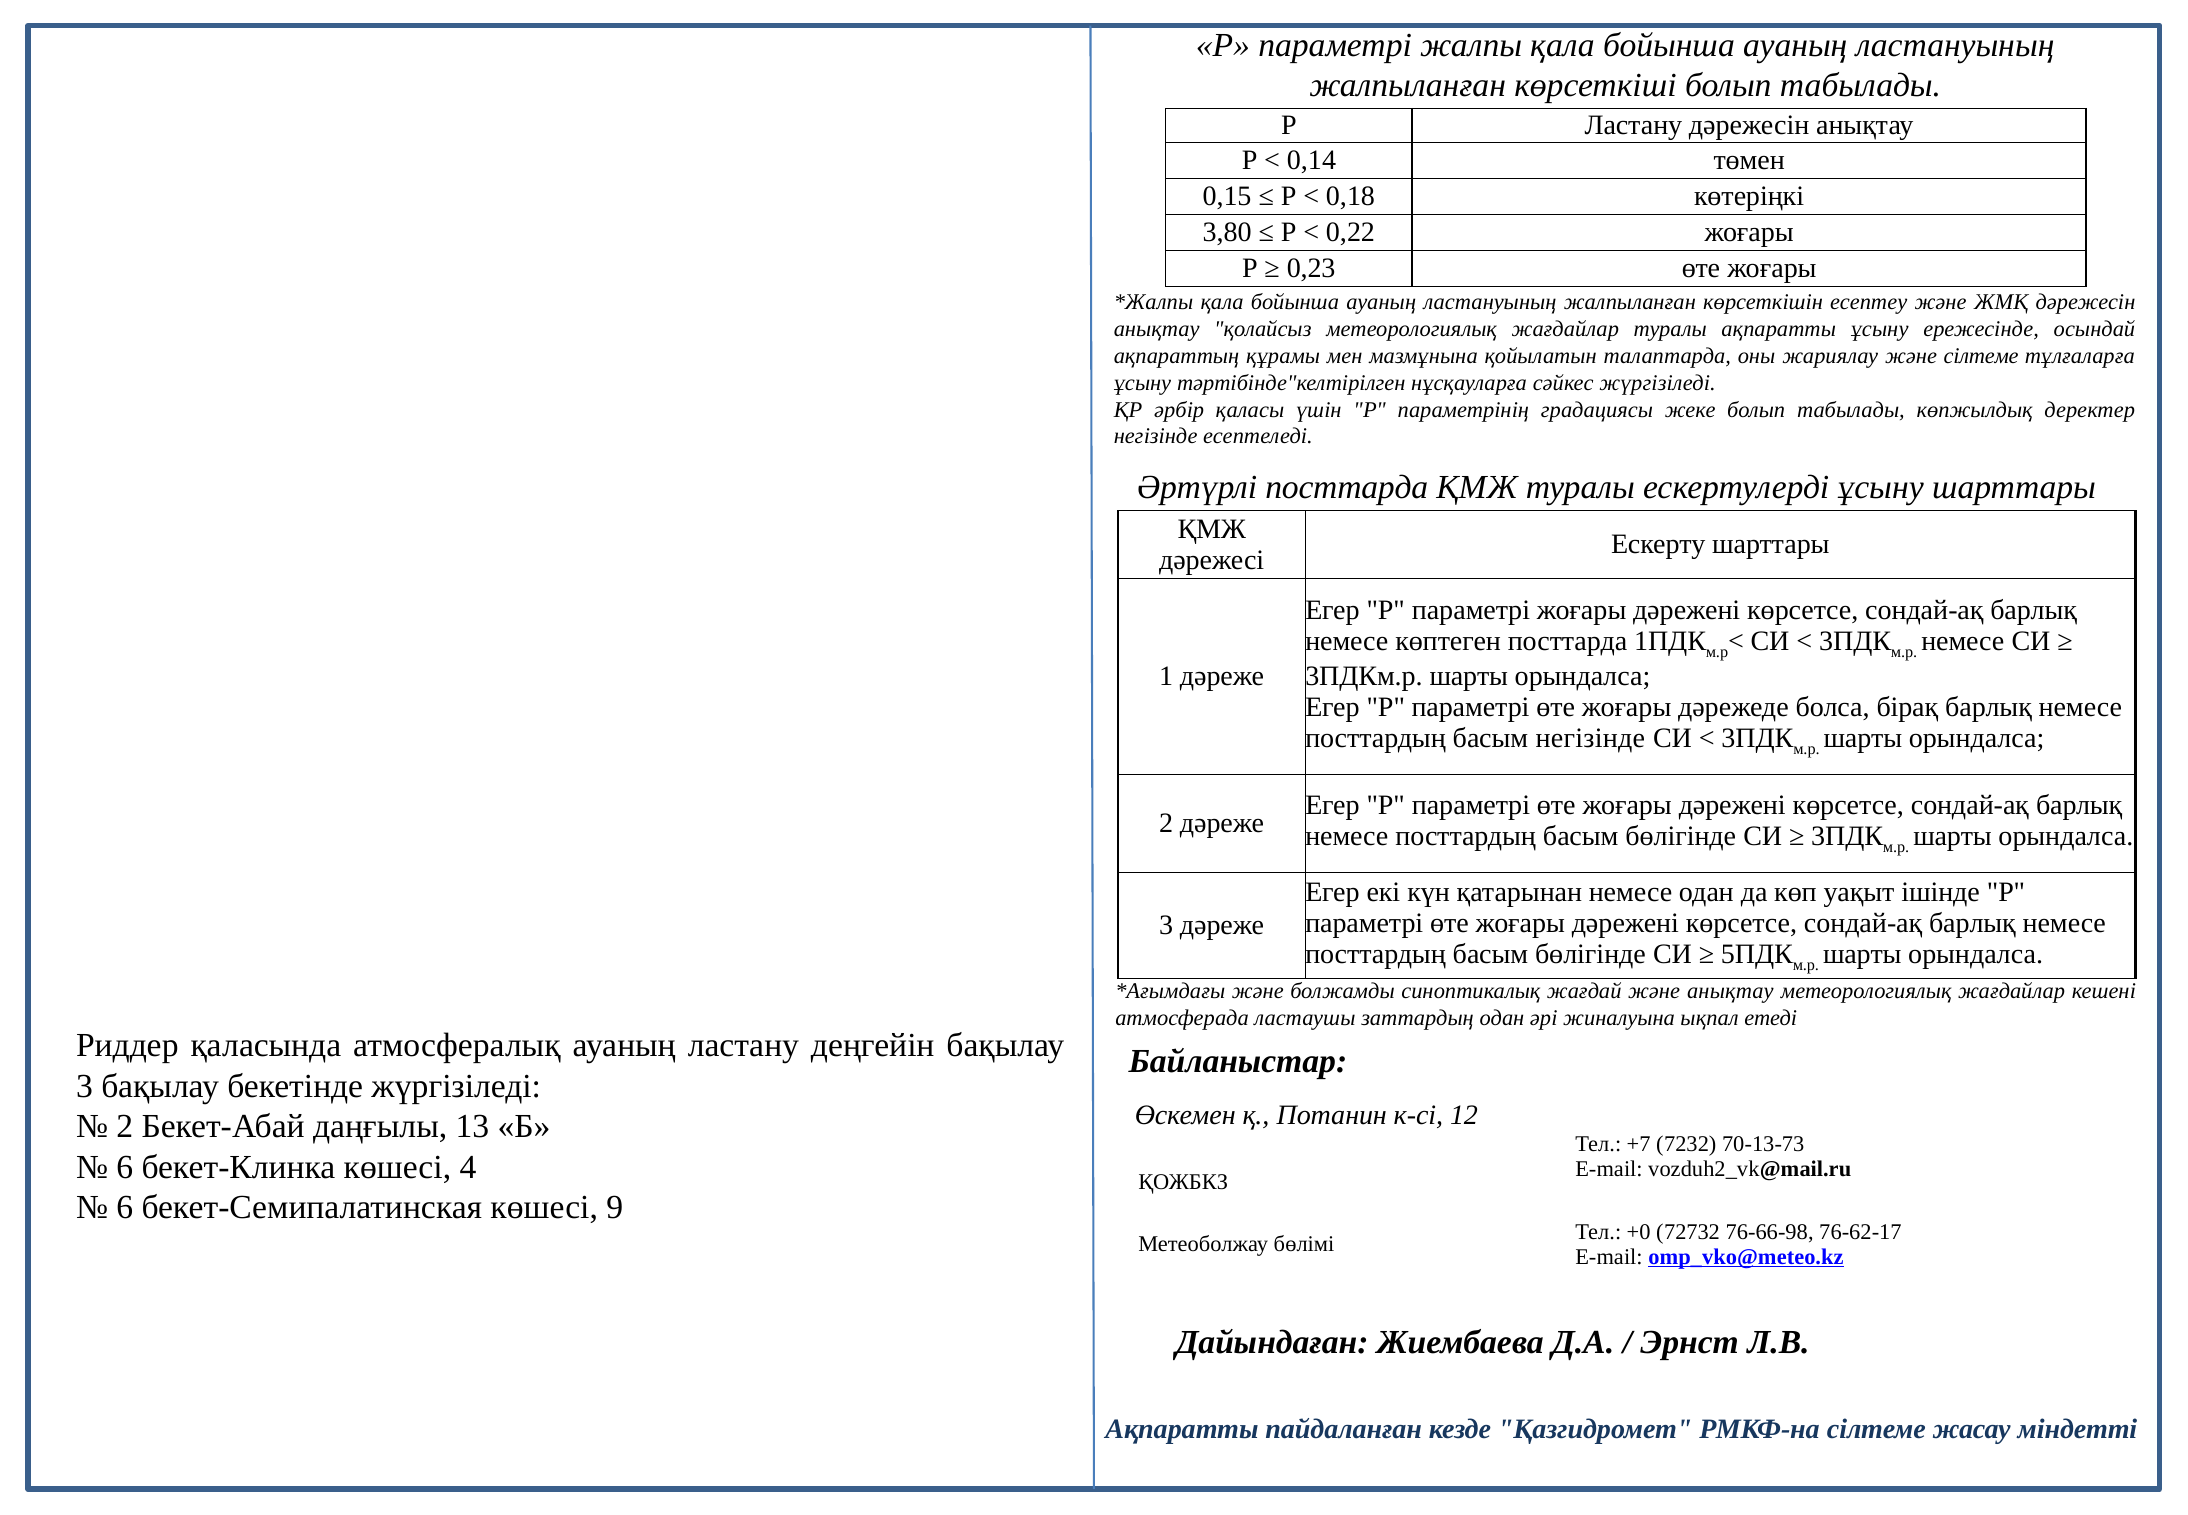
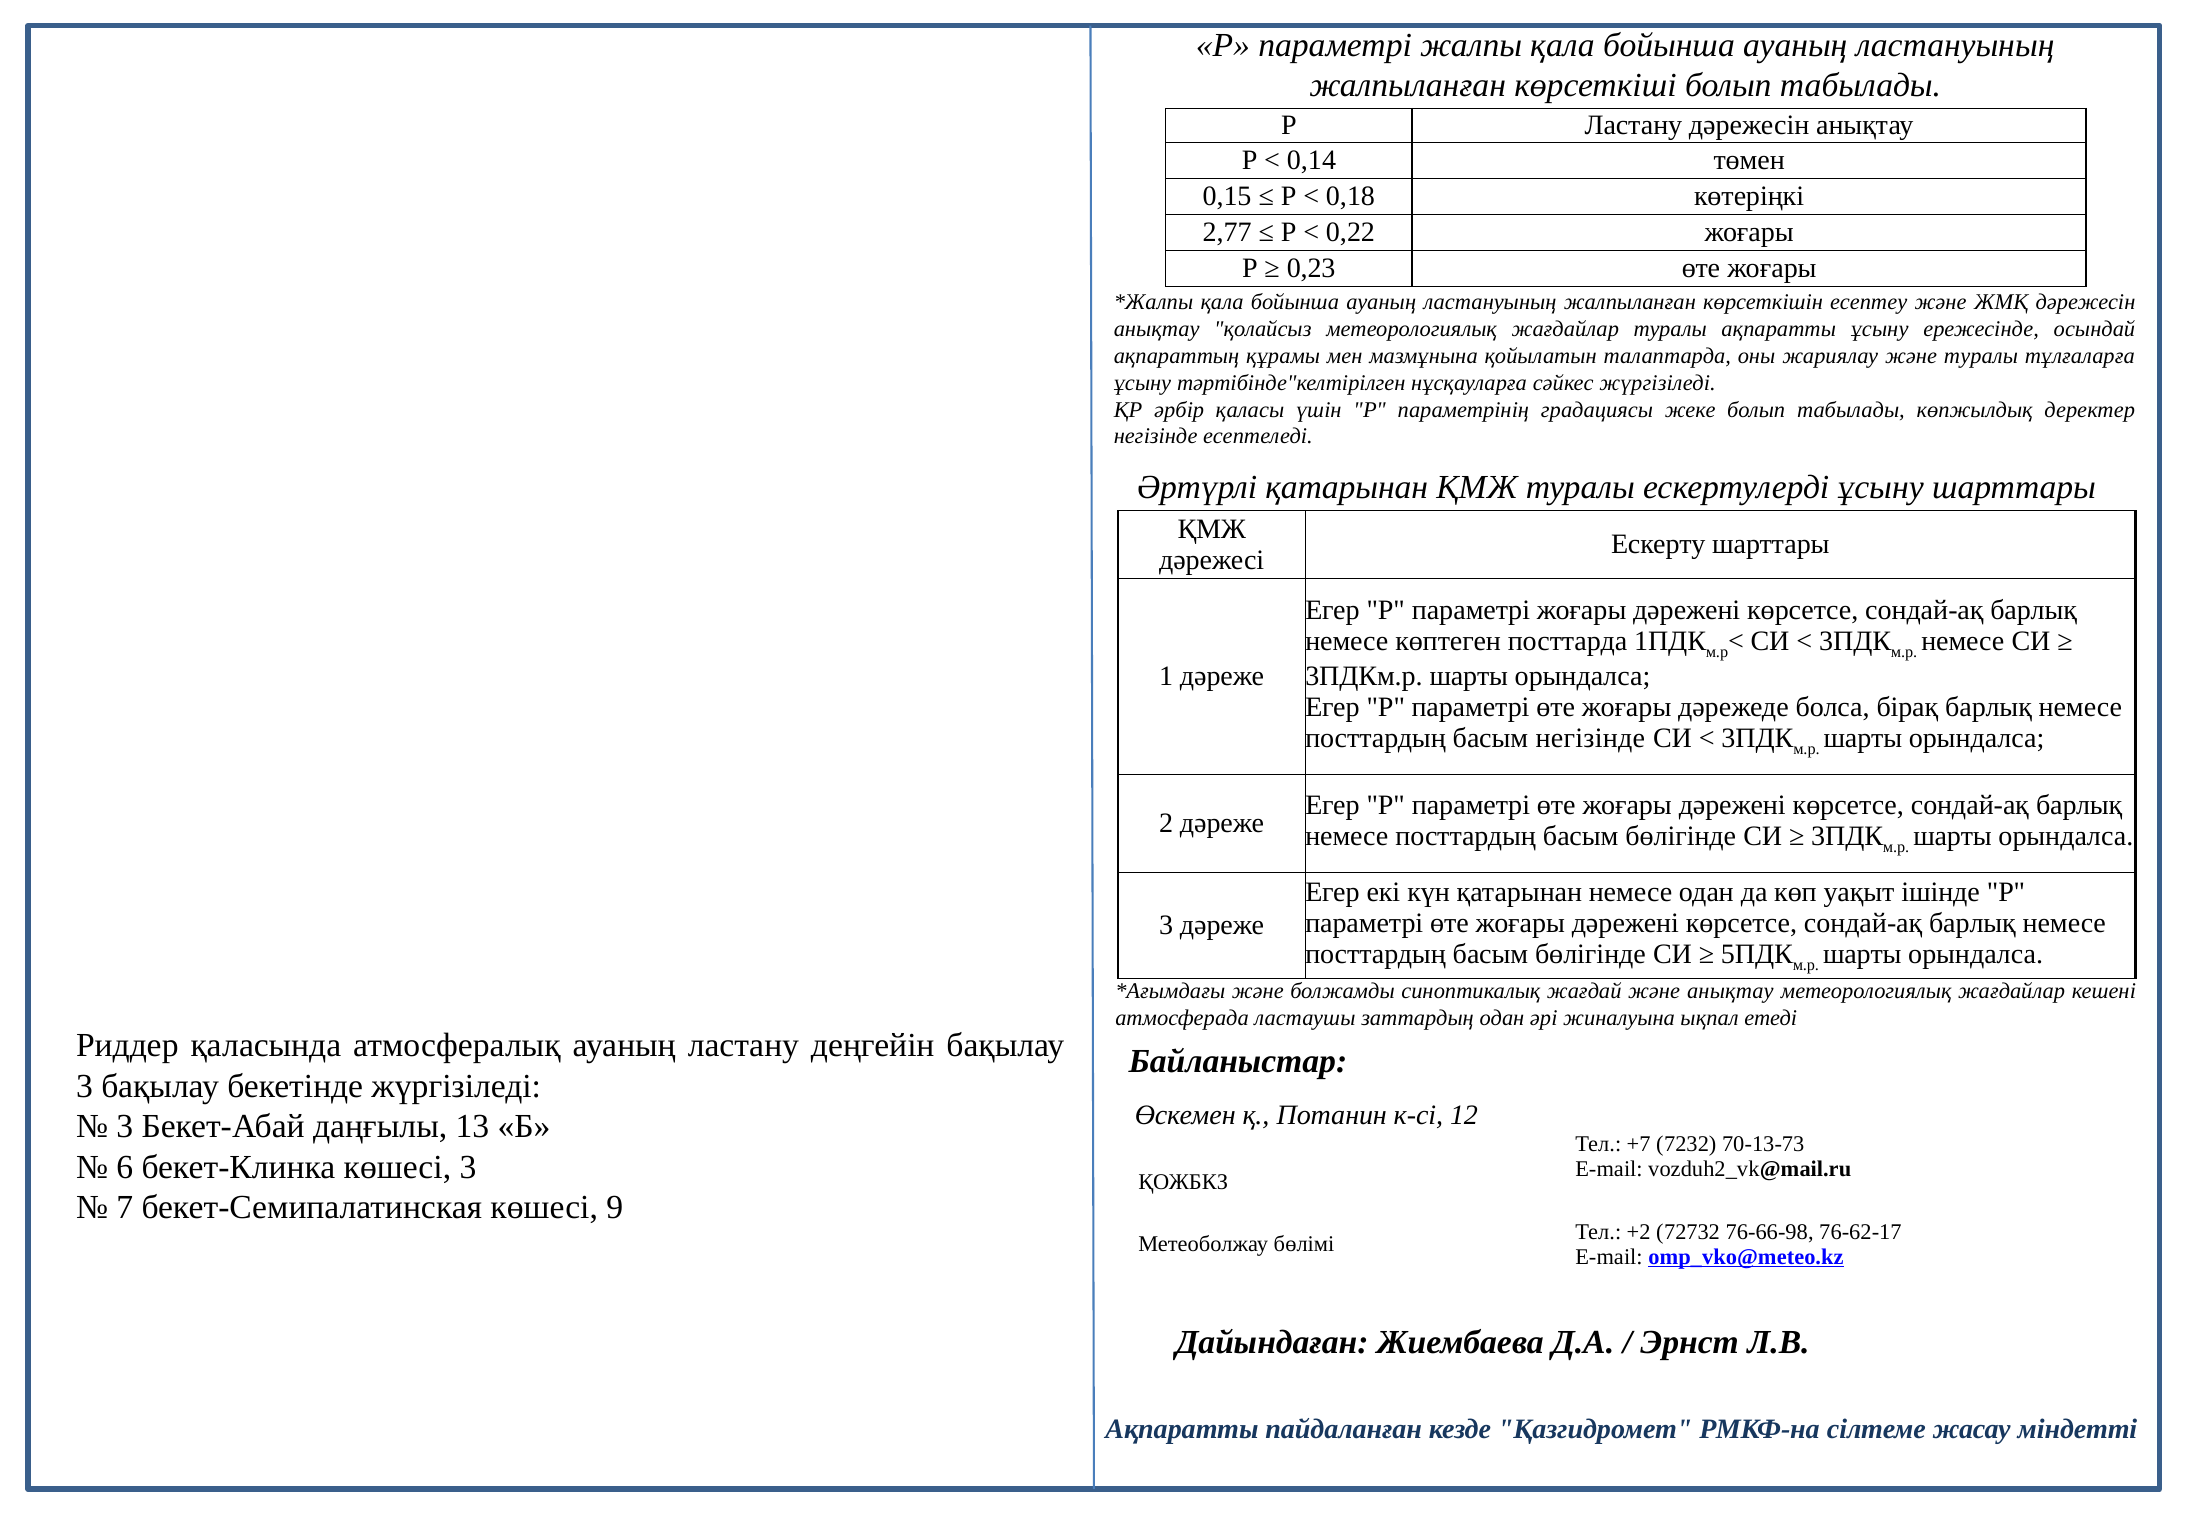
3,80: 3,80 -> 2,77 (1227, 232)
және сілтеме: сілтеме -> туралы (1981, 356)
Әртүрлі посттарда: посттарда -> қатарынан (1347, 488)
2: 2 -> 3 (125, 1126)
көшесі 4: 4 -> 3 (468, 1167)
6: 6 -> 7 (125, 1207)
+0: +0 -> +2 (1639, 1232)
